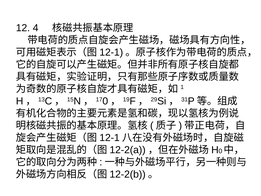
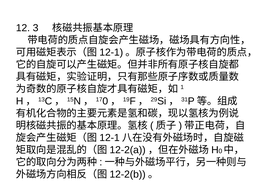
4: 4 -> 3 (36, 28)
